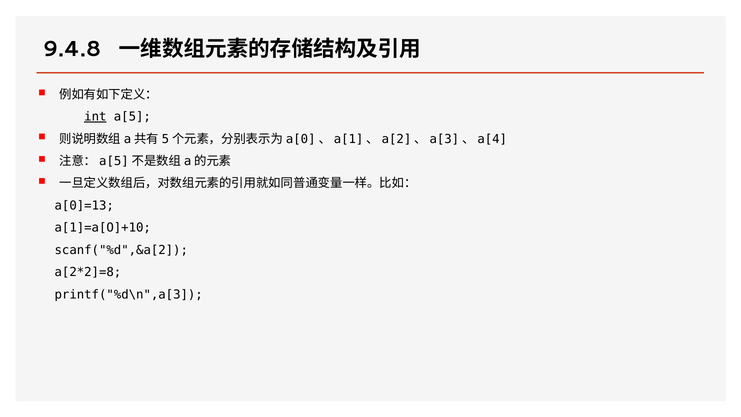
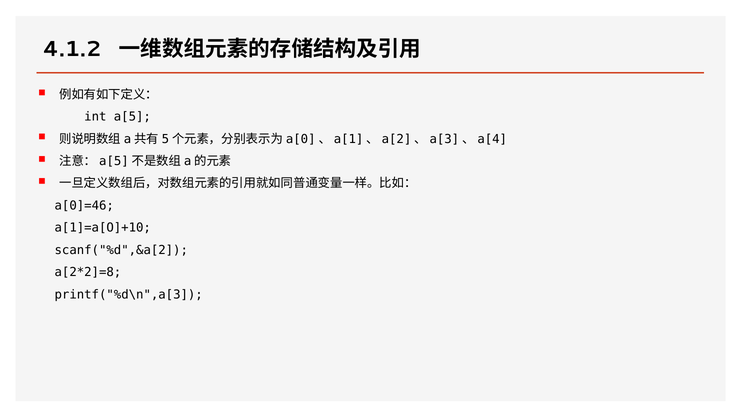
9.4.8: 9.4.8 -> 4.1.2 (72, 49)
int underline: present -> none (95, 117)
a[0]=13: a[0]=13 -> a[0]=46 (84, 206)
